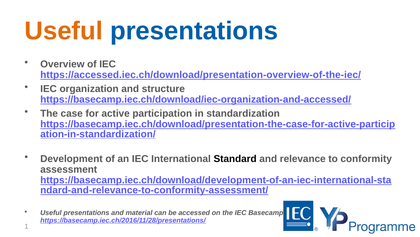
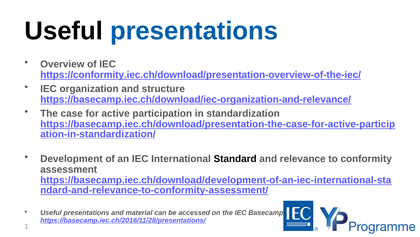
Useful colour: orange -> black (64, 31)
https://accessed.iec.ch/download/presentation-overview-of-the-iec/: https://accessed.iec.ch/download/presentation-overview-of-the-iec/ -> https://conformity.iec.ch/download/presentation-overview-of-the-iec/ (201, 75)
https://basecamp.iec.ch/download/iec-organization-and-accessed/: https://basecamp.iec.ch/download/iec-organization-and-accessed/ -> https://basecamp.iec.ch/download/iec-organization-and-relevance/ (196, 99)
